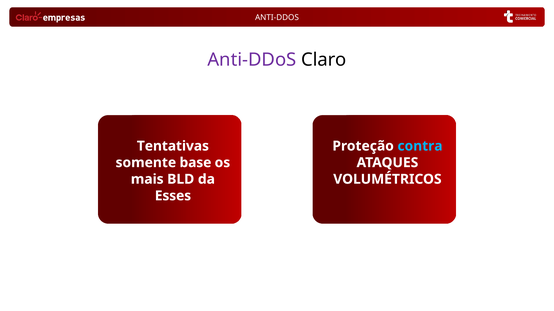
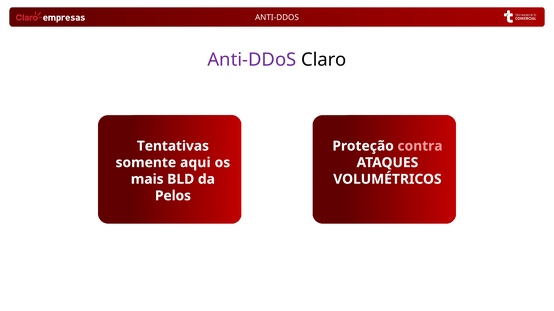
contra colour: light blue -> pink (420, 146)
base: base -> aqui (195, 163)
Esses: Esses -> Pelos (173, 196)
